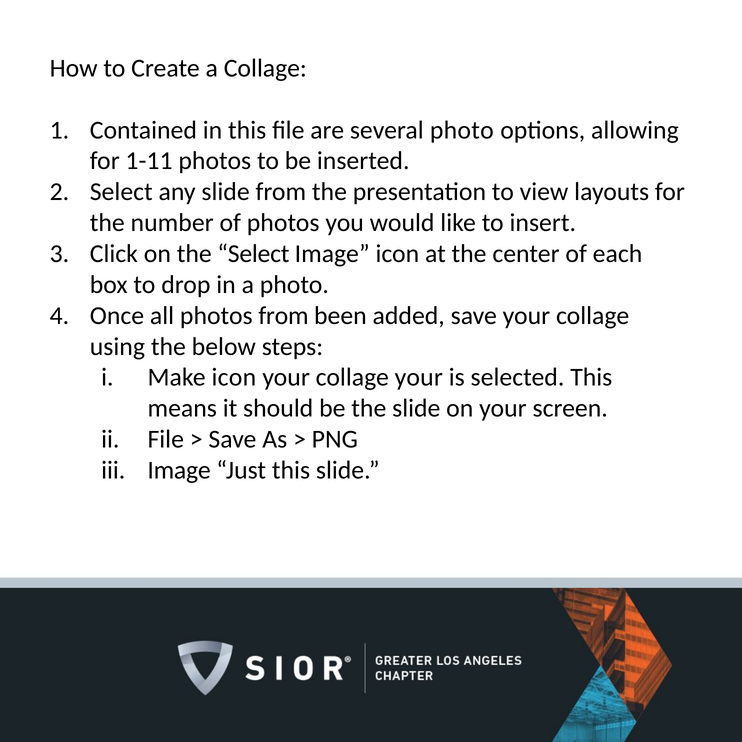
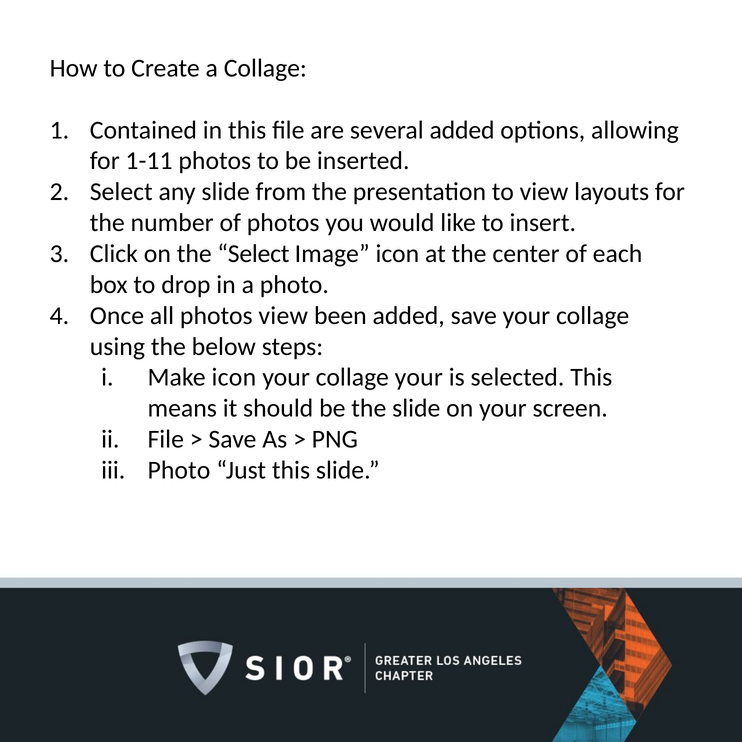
several photo: photo -> added (462, 130)
photos from: from -> view (283, 316)
Image: Image -> Photo (179, 470)
